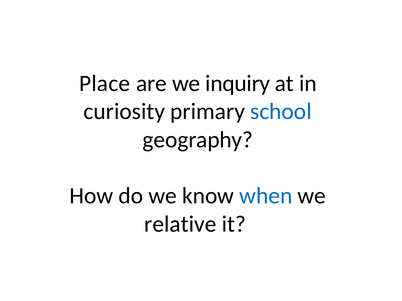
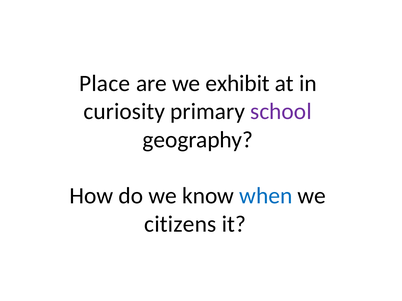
inquiry: inquiry -> exhibit (238, 84)
school colour: blue -> purple (281, 112)
relative: relative -> citizens (180, 224)
